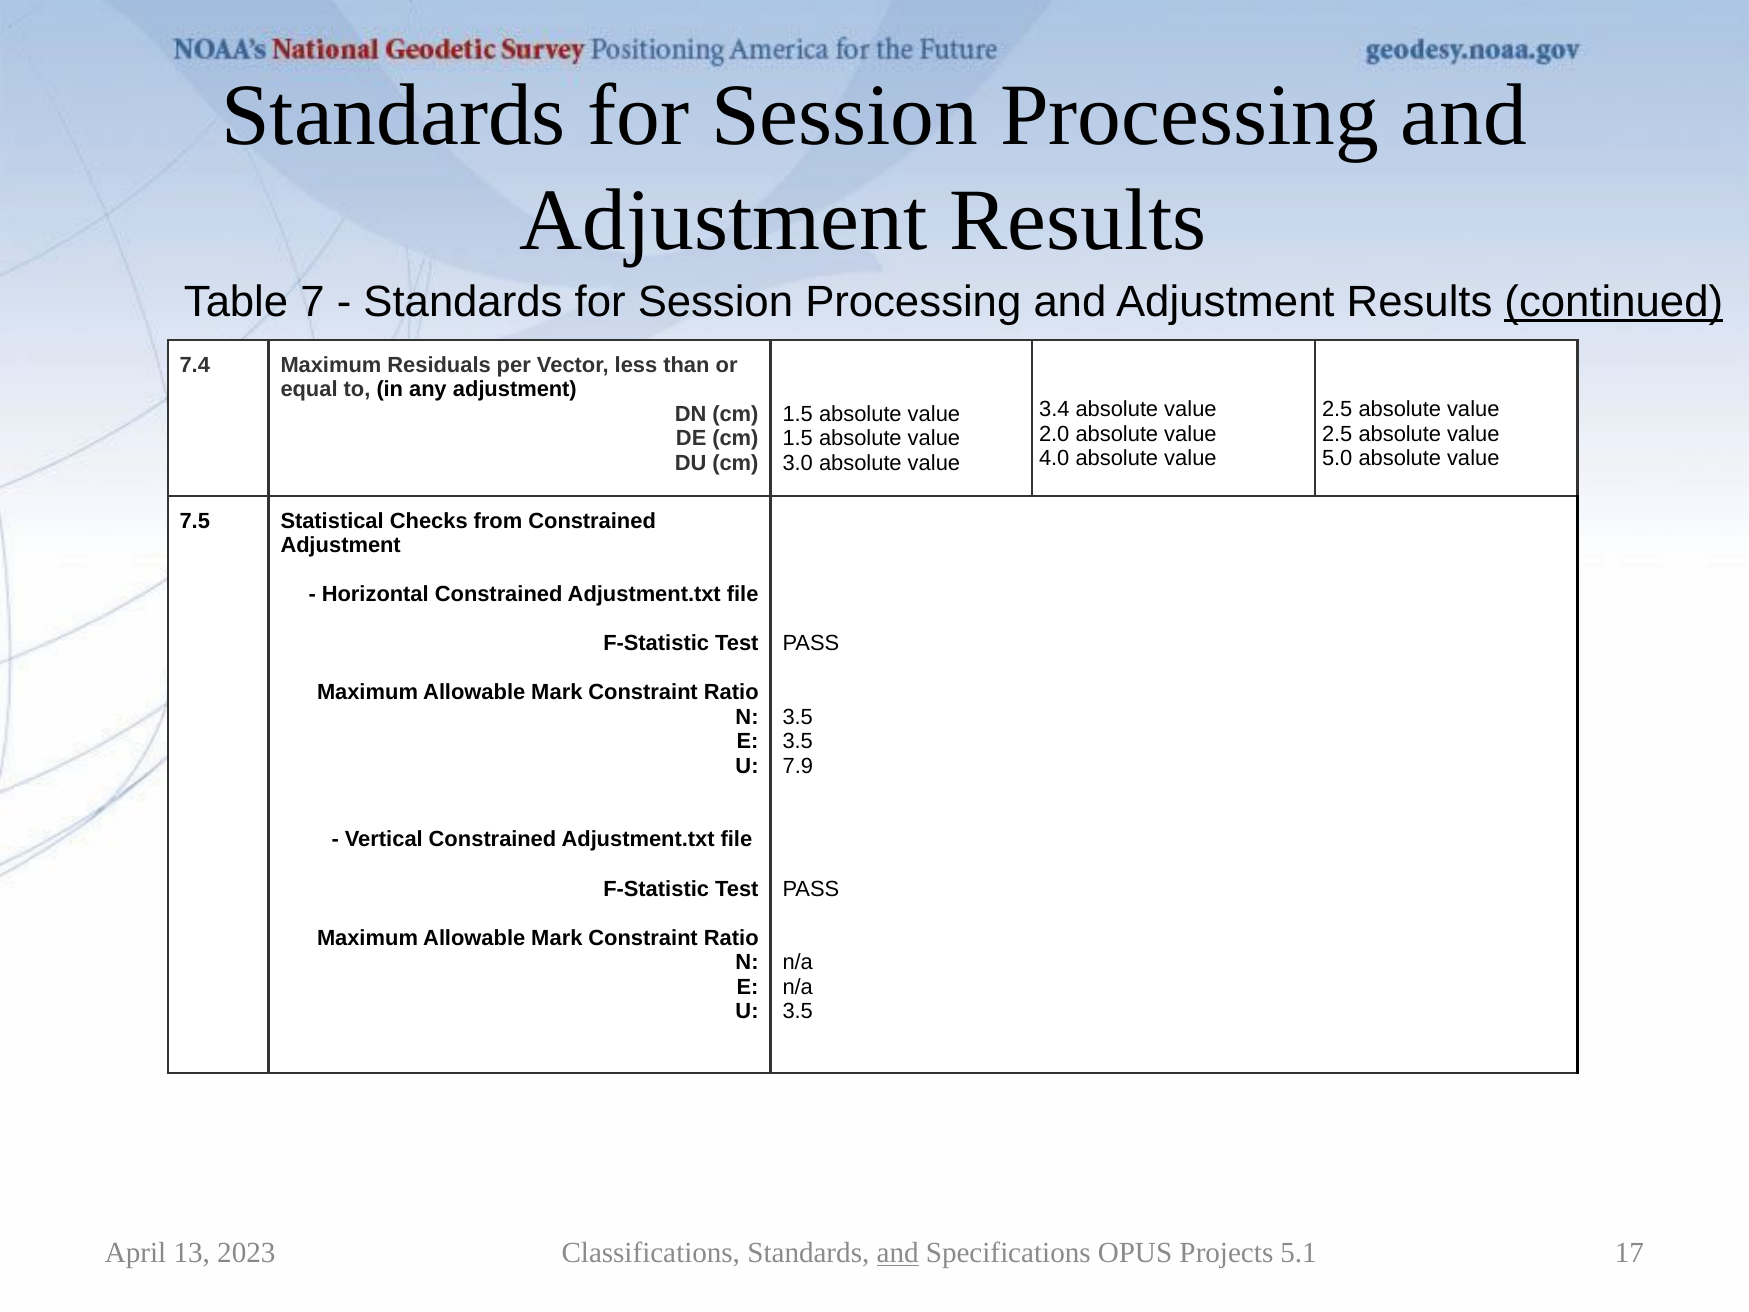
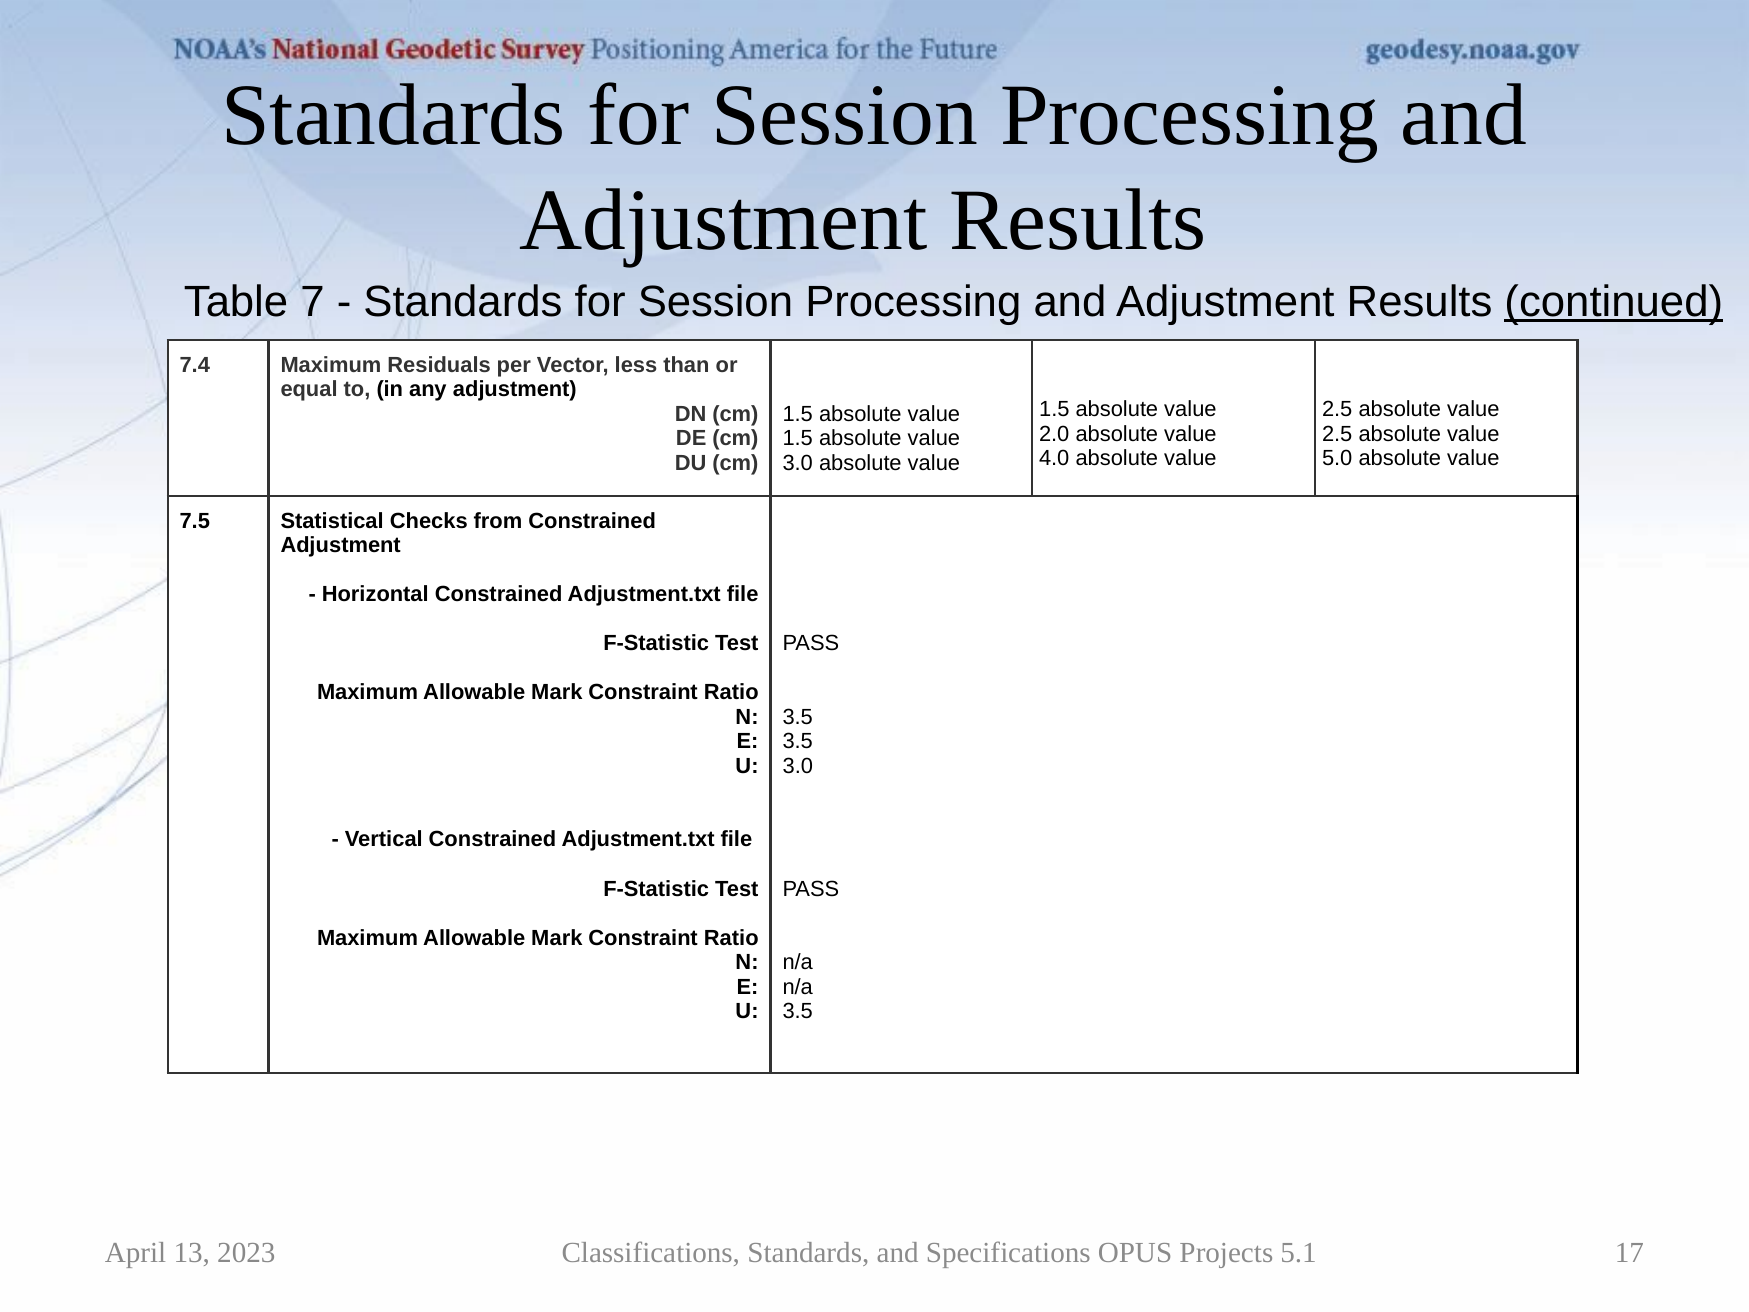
3.4: 3.4 -> 1.5 (1054, 409)
7.9: 7.9 -> 3.0 (798, 766)
and underline: present -> none (898, 1253)
